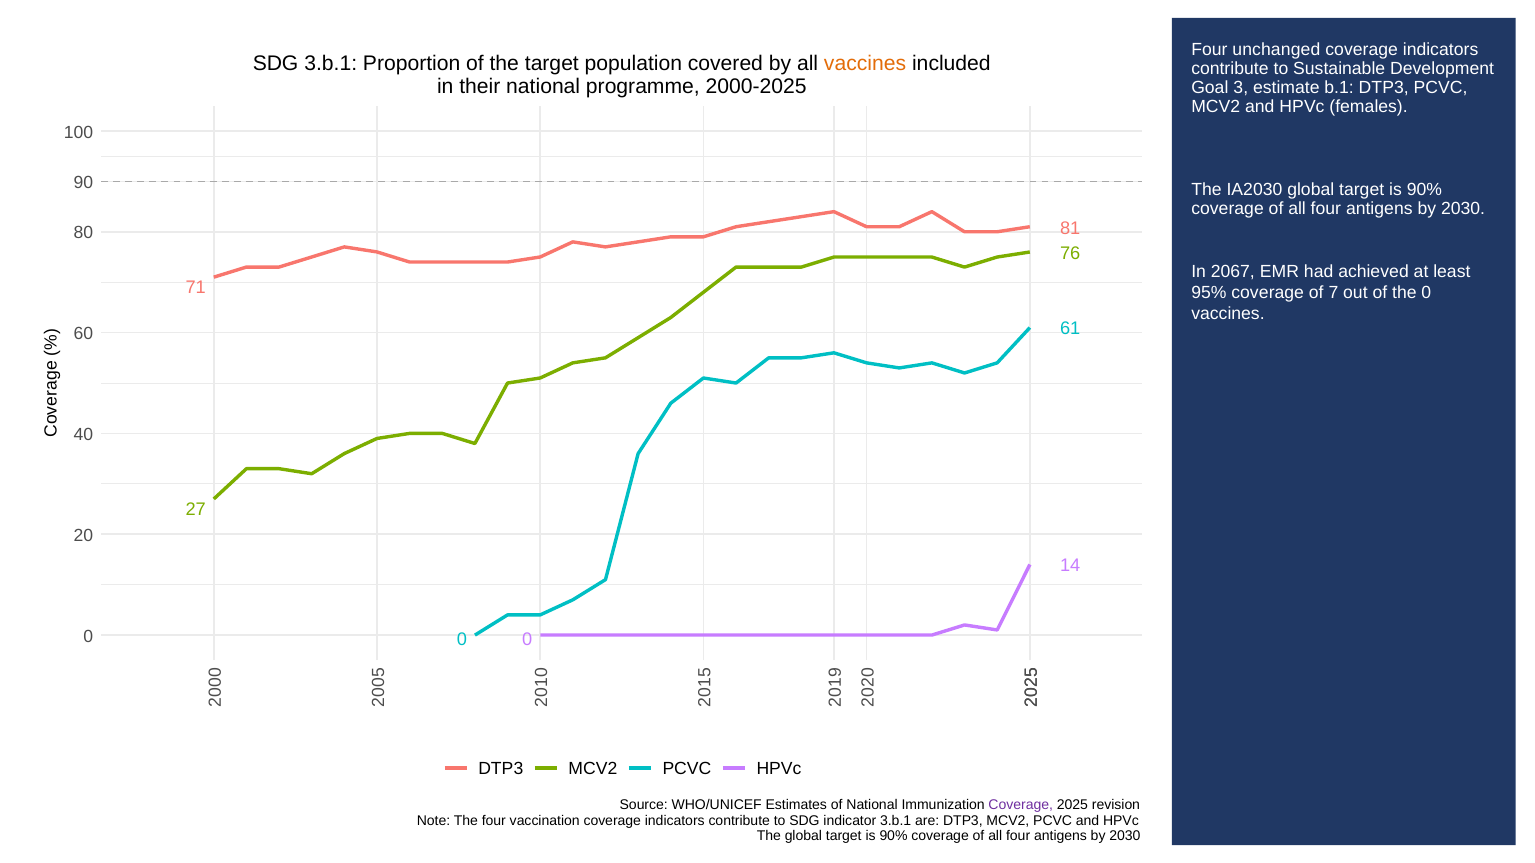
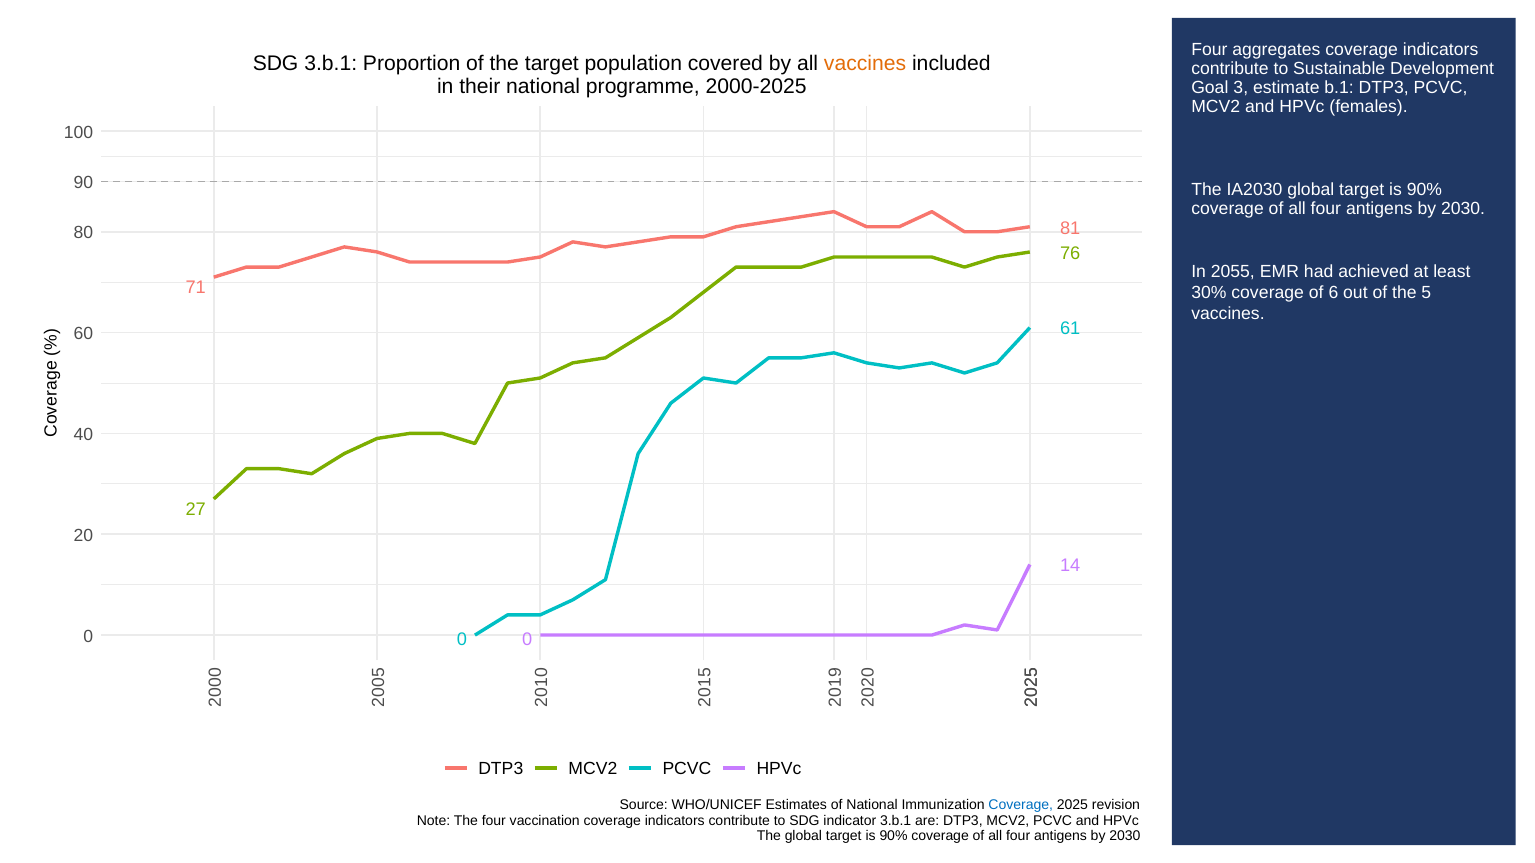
unchanged: unchanged -> aggregates (1276, 50)
2067: 2067 -> 2055 (1233, 272)
95%: 95% -> 30% (1209, 293)
7: 7 -> 6 (1333, 293)
the 0: 0 -> 5 (1426, 293)
Coverage colour: purple -> blue (1021, 806)
